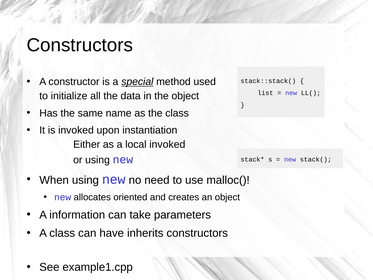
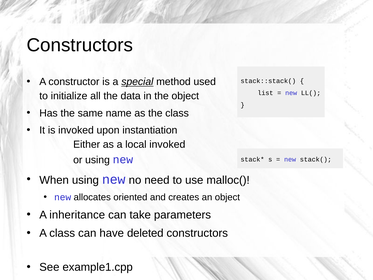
information: information -> inheritance (77, 215)
inherits: inherits -> deleted (145, 233)
